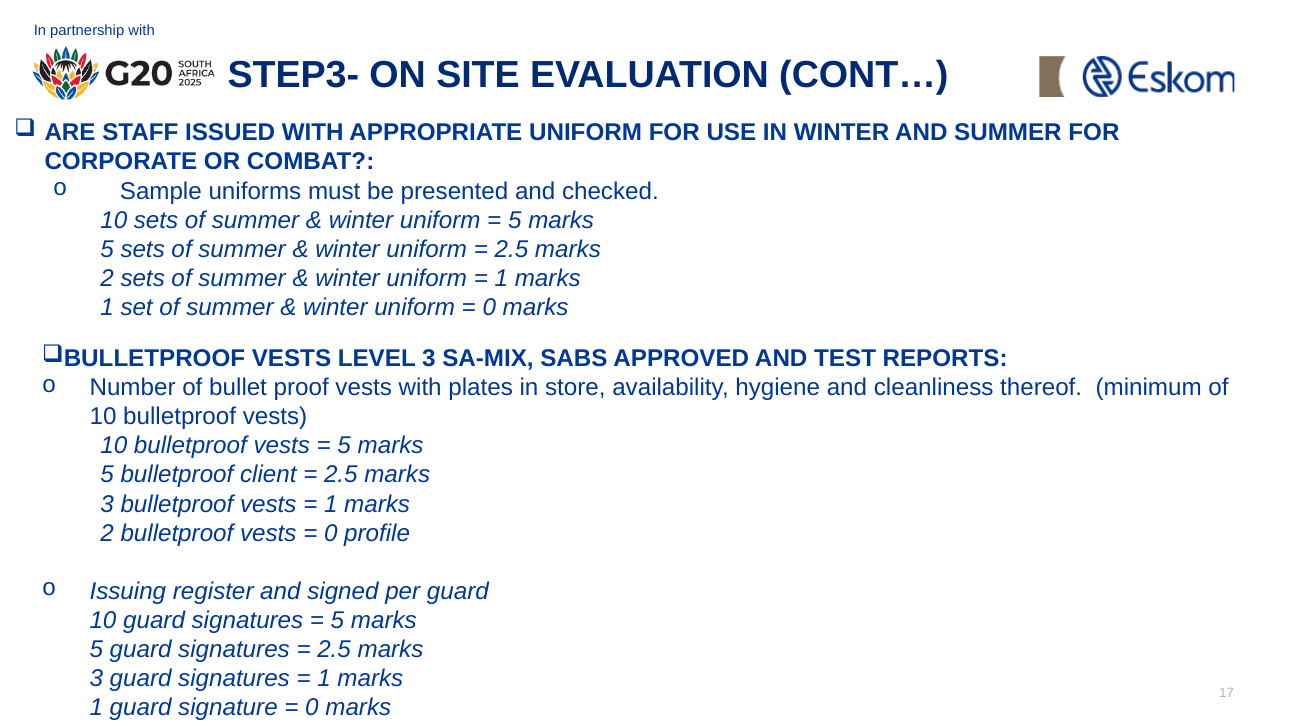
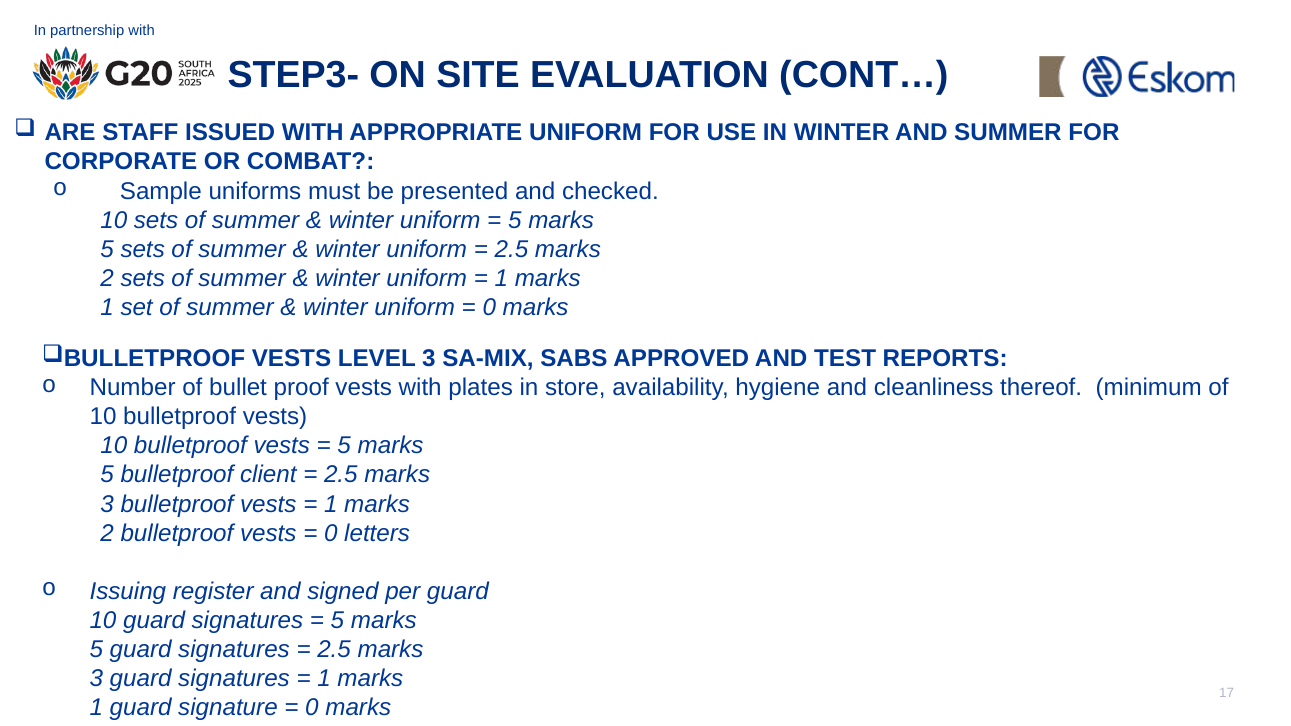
profile: profile -> letters (377, 533)
